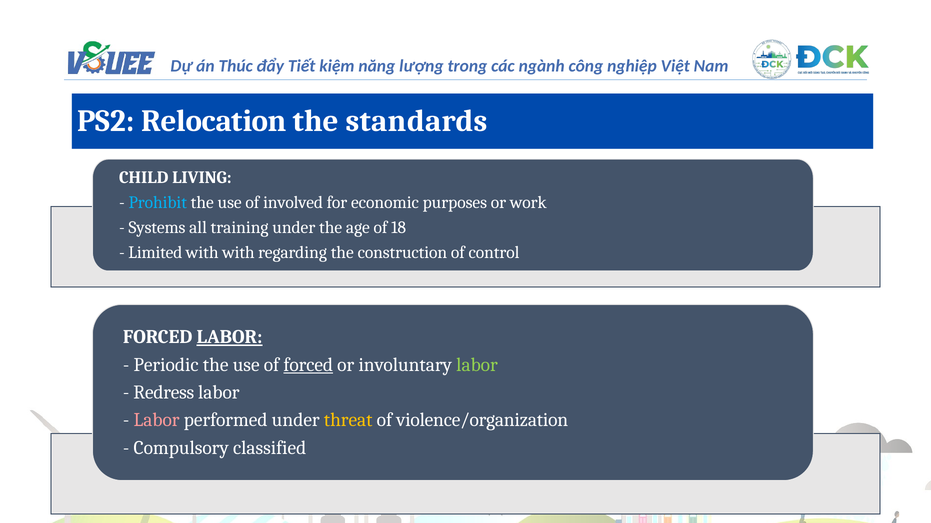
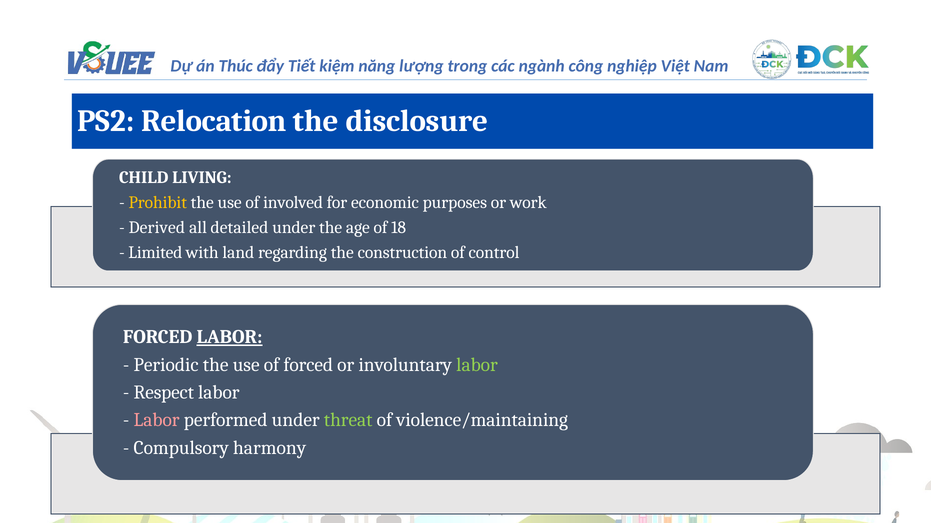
standards: standards -> disclosure (417, 121)
Prohibit colour: light blue -> yellow (158, 203)
Systems: Systems -> Derived (157, 228)
training: training -> detailed (239, 228)
with with: with -> land (238, 253)
forced underline: present -> none (308, 365)
Redress: Redress -> Respect (164, 393)
threat colour: yellow -> light green (348, 421)
violence/organization: violence/organization -> violence/maintaining (482, 421)
classified: classified -> harmony (270, 448)
